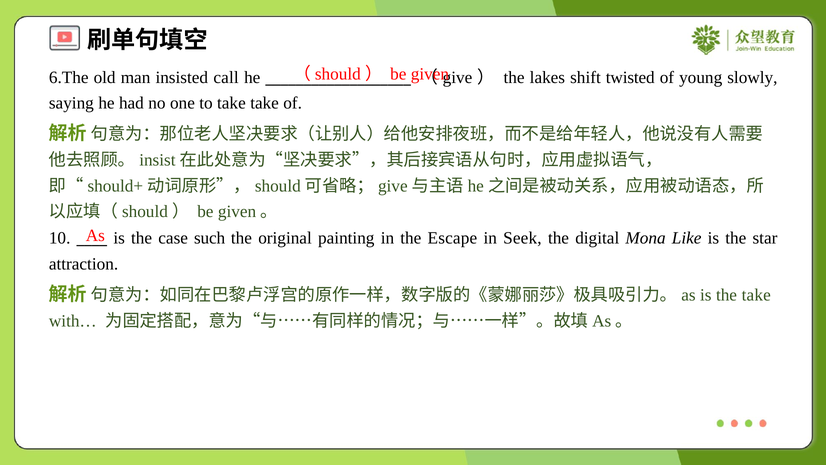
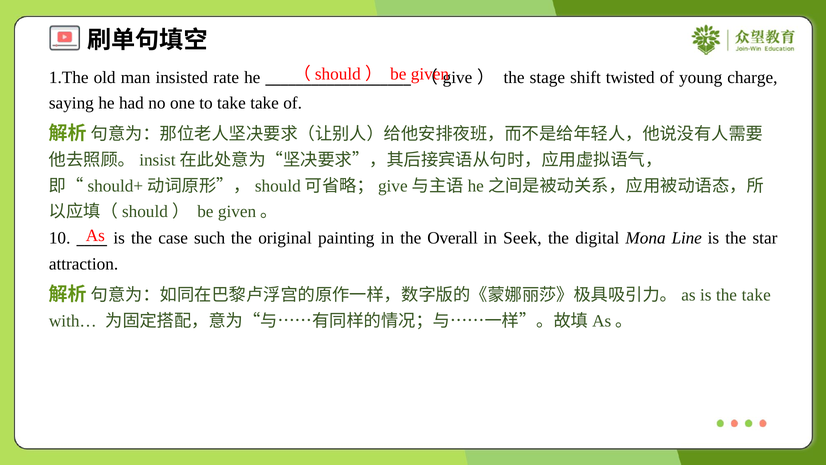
6.The: 6.The -> 1.The (69, 77)
call: call -> rate (226, 77)
lakes: lakes -> stage (547, 77)
slowly: slowly -> charge (752, 77)
Escape: Escape -> Overall (453, 238)
Like: Like -> Line (687, 238)
